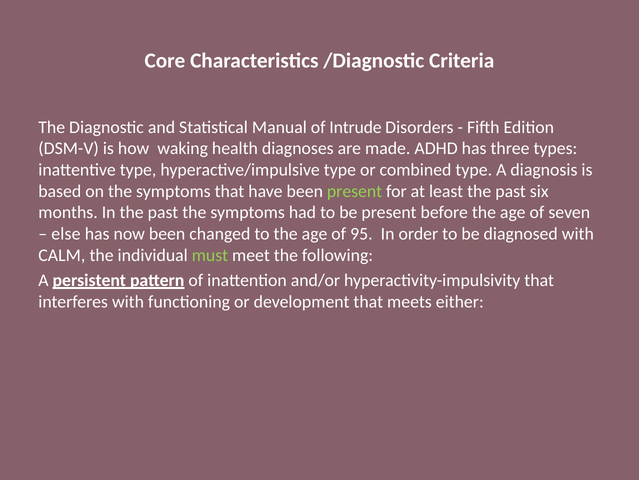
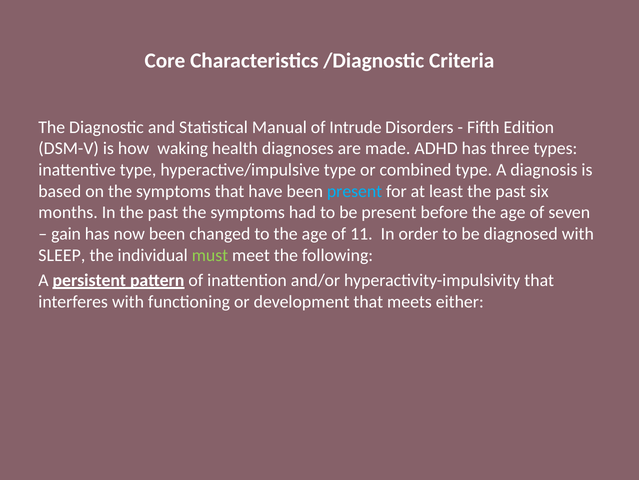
present colour: light green -> light blue (355, 191)
else: else -> gain (66, 234)
95: 95 -> 11 (361, 234)
CALM: CALM -> SLEEP (62, 255)
